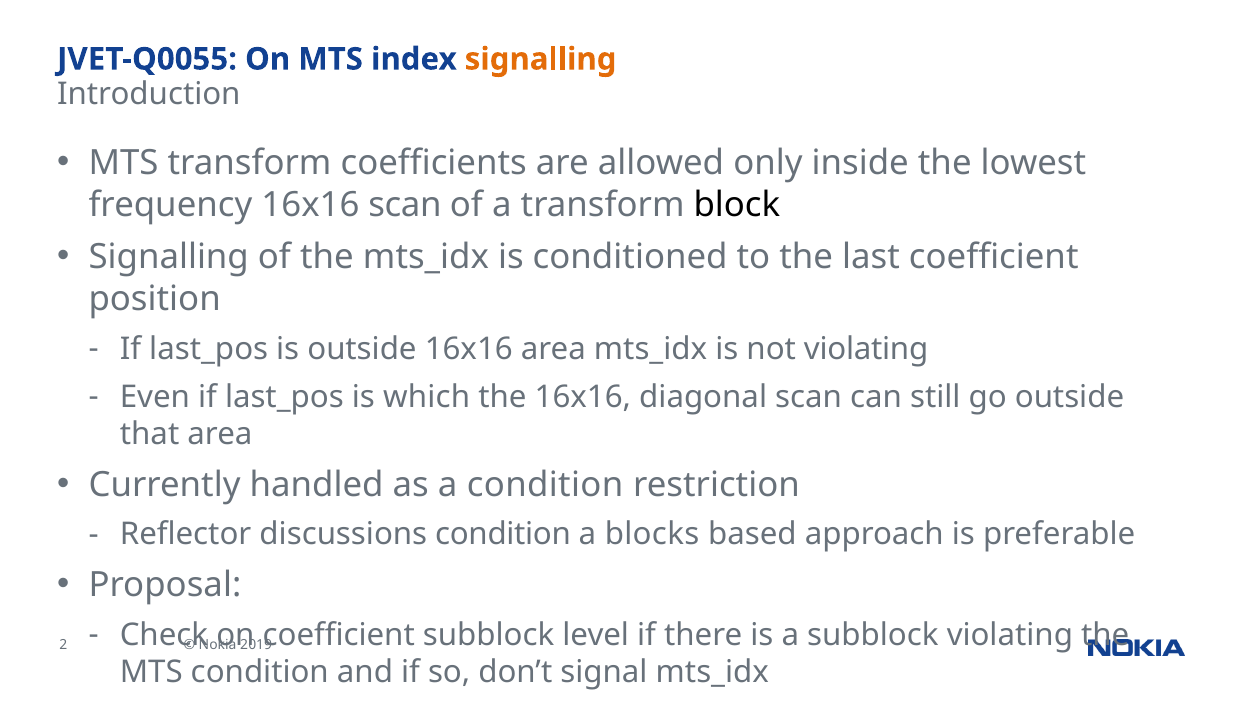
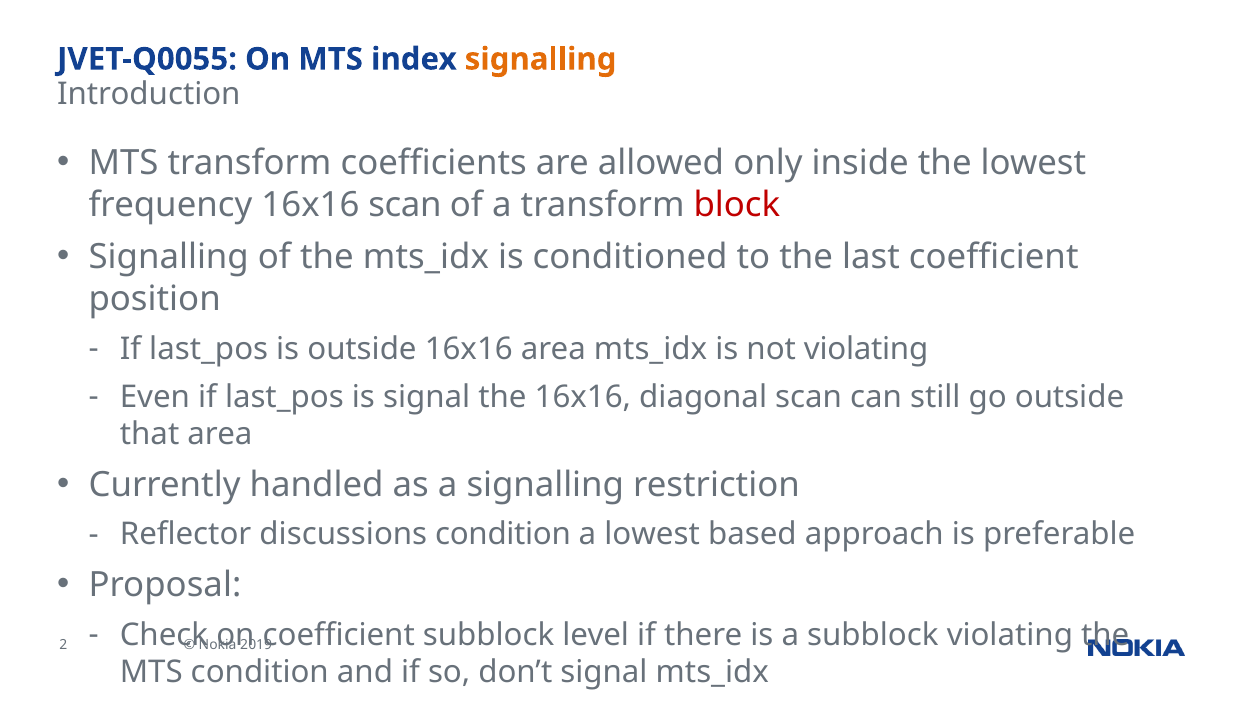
block colour: black -> red (737, 205)
is which: which -> signal (427, 397)
a condition: condition -> signalling (545, 485)
a blocks: blocks -> lowest (652, 534)
